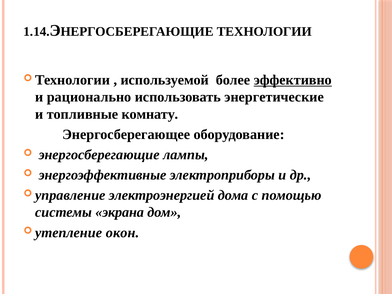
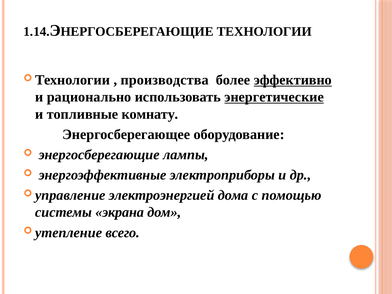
используемой: используемой -> производства (165, 80)
энергетические underline: none -> present (274, 97)
окон: окон -> всего (123, 233)
